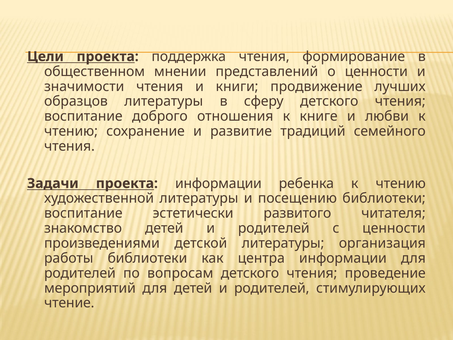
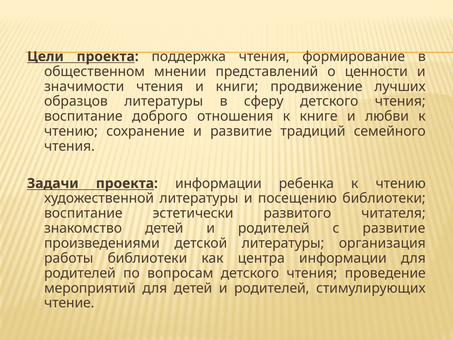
с ценности: ценности -> развитие (394, 228)
